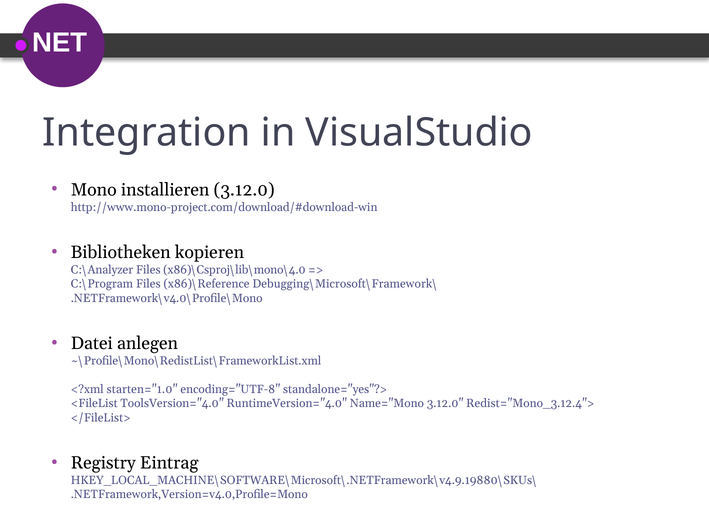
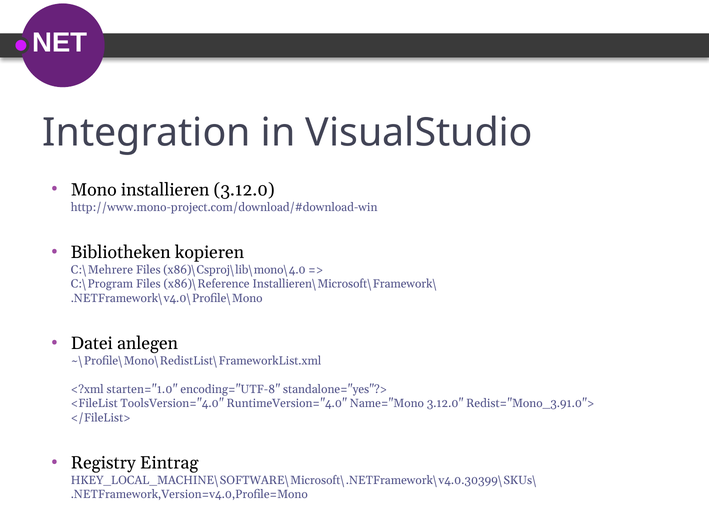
C:\Analyzer: C:\Analyzer -> C:\Mehrere (102, 270)
Debugging\Microsoft\Framework\: Debugging\Microsoft\Framework\ -> Installieren\Microsoft\Framework\ (345, 284)
Redist="Mono_3.12.4">: Redist="Mono_3.12.4"> -> Redist="Mono_3.91.0"> (530, 403)
HKEY_LOCAL_MACHINE\SOFTWARE\Microsoft\.NETFramework\v4.9.19880\SKUs\: HKEY_LOCAL_MACHINE\SOFTWARE\Microsoft\.NETFramework\v4.9.19880\SKUs\ -> HKEY_LOCAL_MACHINE\SOFTWARE\Microsoft\.NETFramework\v4.0.30399\SKUs\ (304, 480)
